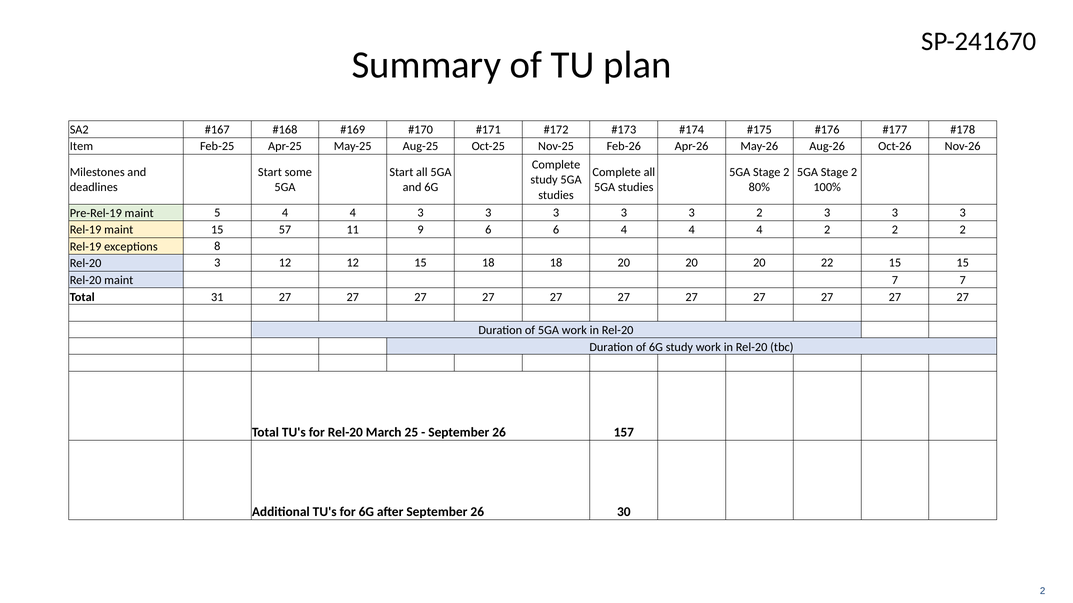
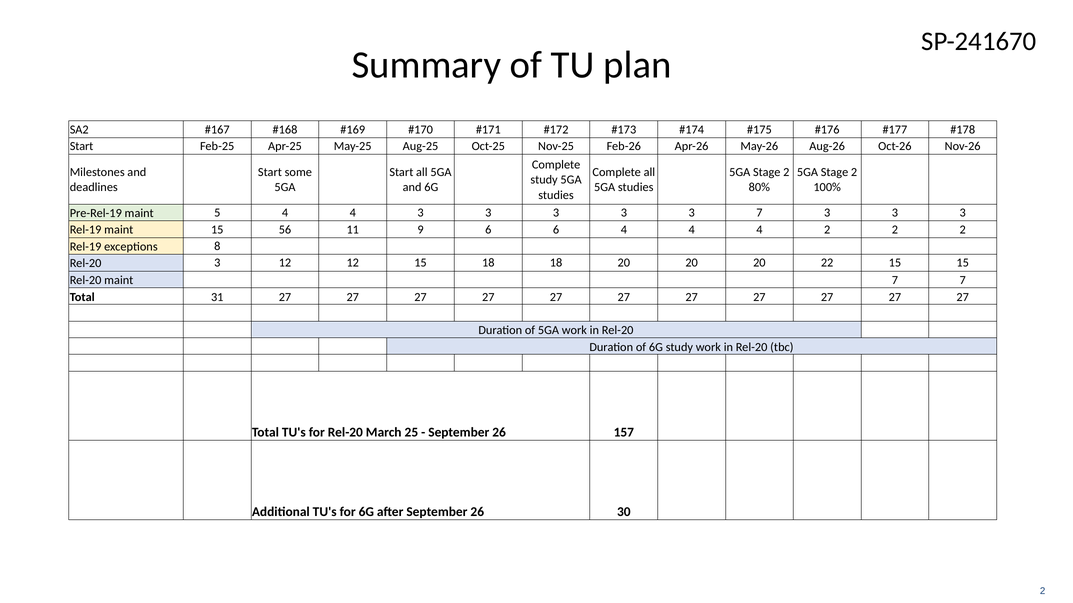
Item: Item -> Start (82, 147)
3 2: 2 -> 7 (759, 213)
57: 57 -> 56 (285, 230)
